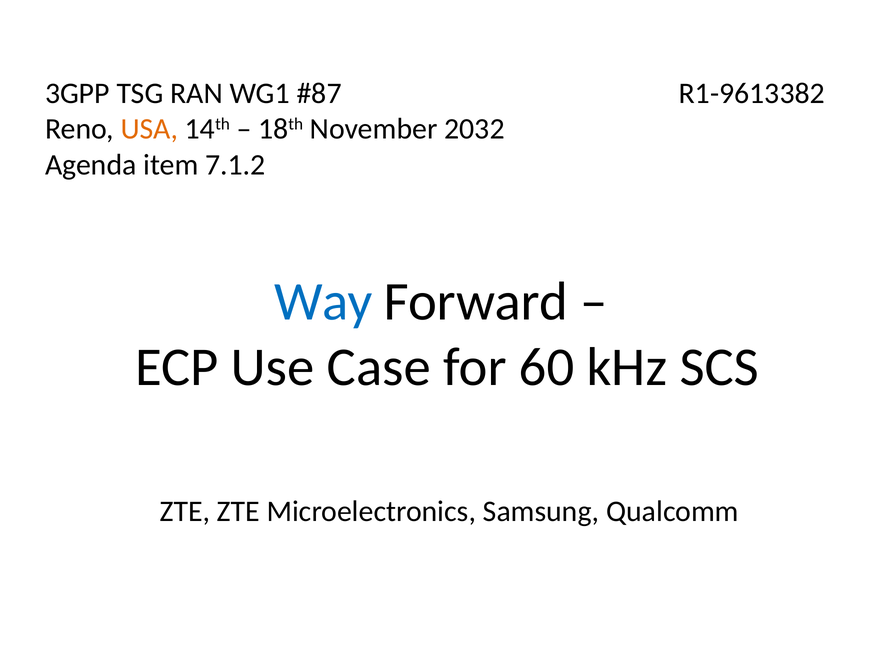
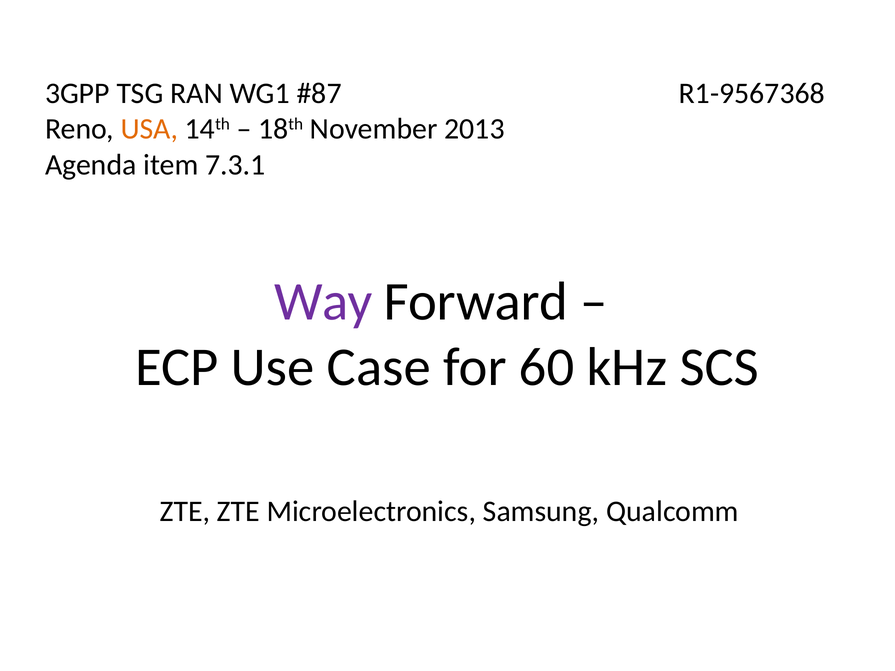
R1-9613382: R1-9613382 -> R1-9567368 (752, 93)
2032: 2032 -> 2013 (474, 129)
7.1.2: 7.1.2 -> 7.3.1 (235, 165)
Way colour: blue -> purple (323, 302)
